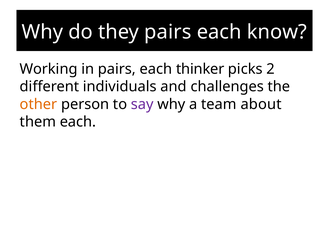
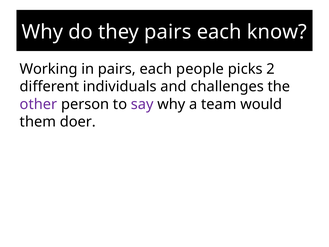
thinker: thinker -> people (200, 69)
other colour: orange -> purple (38, 104)
about: about -> would (261, 104)
them each: each -> doer (78, 122)
